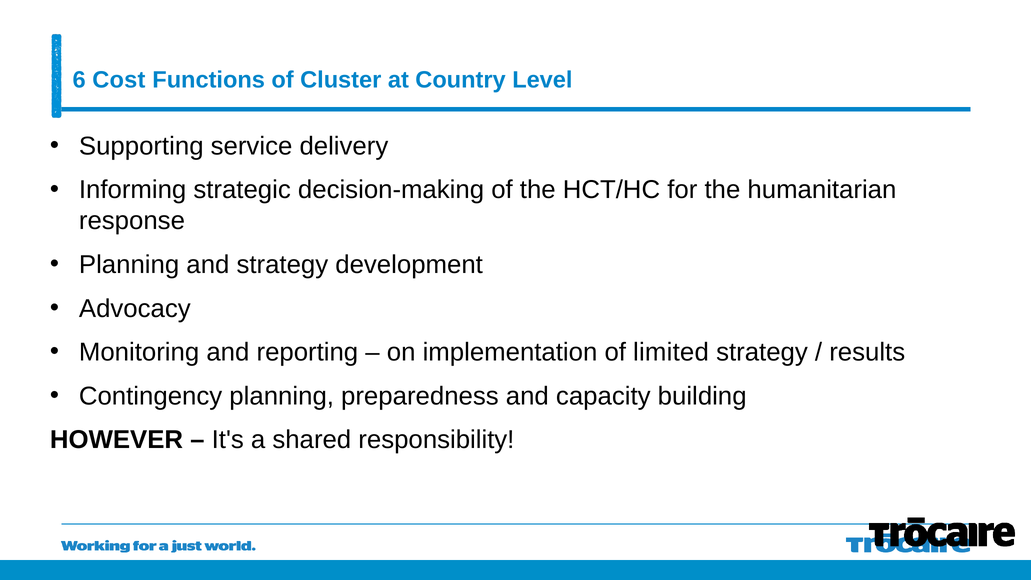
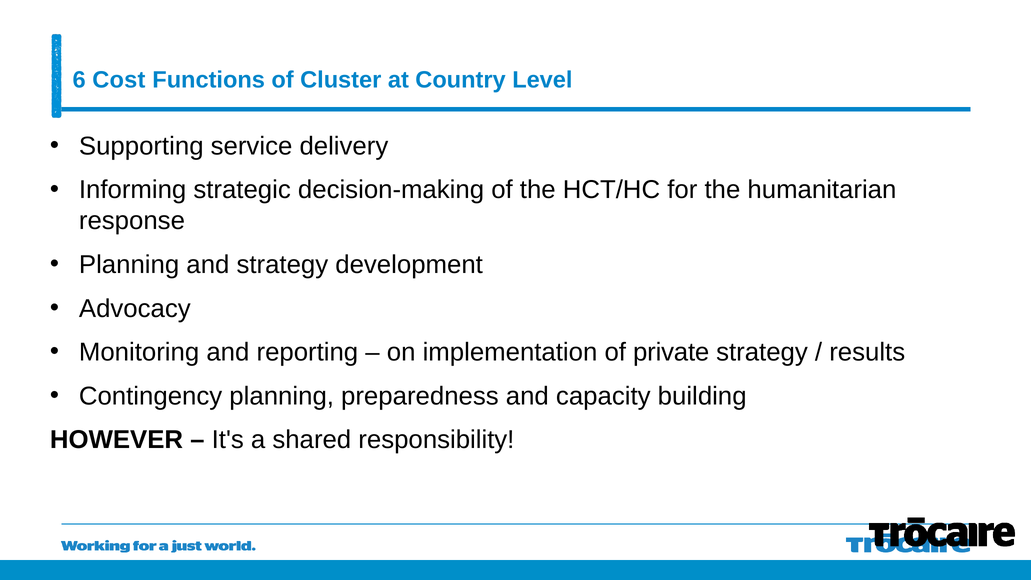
limited: limited -> private (671, 352)
